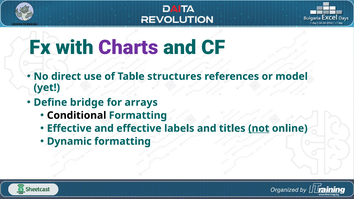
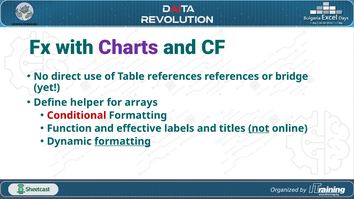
Table structures: structures -> references (175, 76)
model: model -> bridge (292, 76)
bridge: bridge -> helper (87, 102)
Conditional colour: black -> red (77, 115)
Effective: Effective -> Function (69, 128)
formatting underline: none -> present (123, 141)
